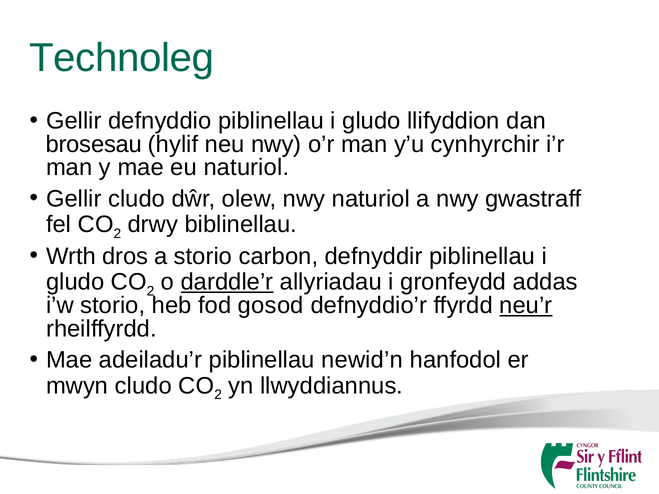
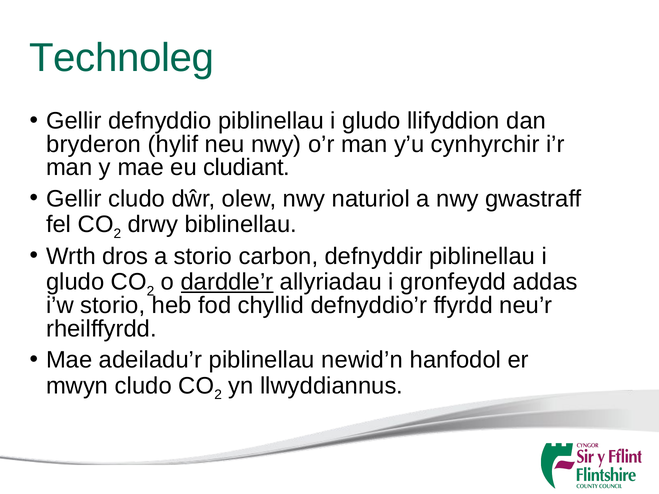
brosesau: brosesau -> bryderon (94, 144)
eu naturiol: naturiol -> cludiant (247, 167)
gosod: gosod -> chyllid (271, 306)
neu’r underline: present -> none (526, 306)
